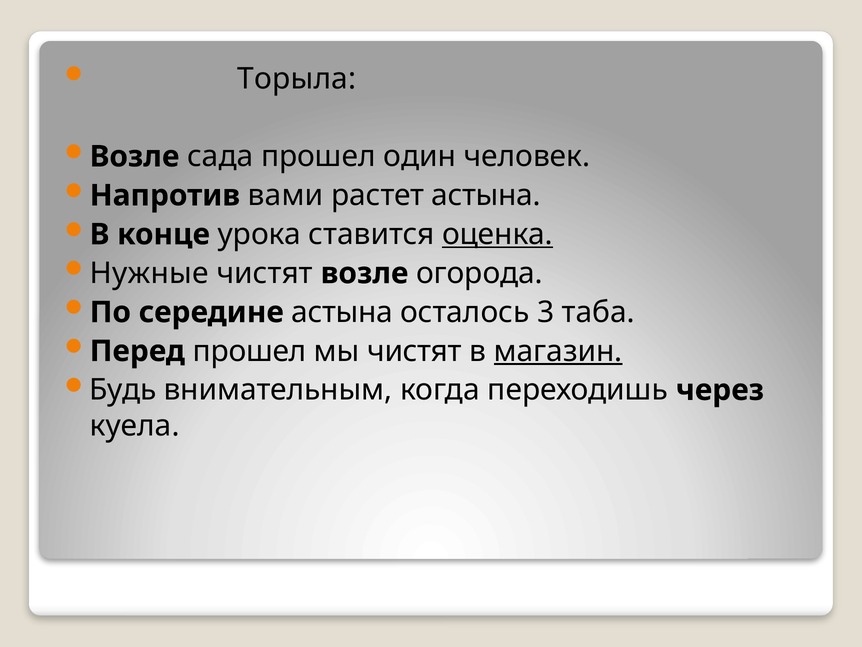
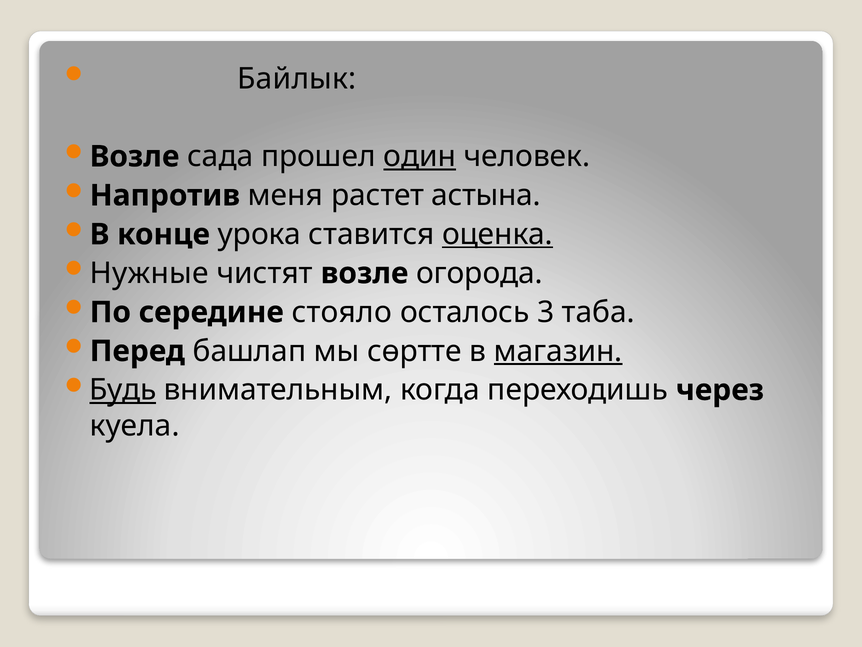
Торыла: Торыла -> Байлык (297, 79)
один underline: none -> present (420, 156)
вами: вами -> меня (286, 195)
середине астына: астына -> стояло (342, 312)
Перед прошел: прошел -> башлап (249, 351)
мы чистят: чистят -> сөртте (415, 351)
Будь underline: none -> present (123, 390)
